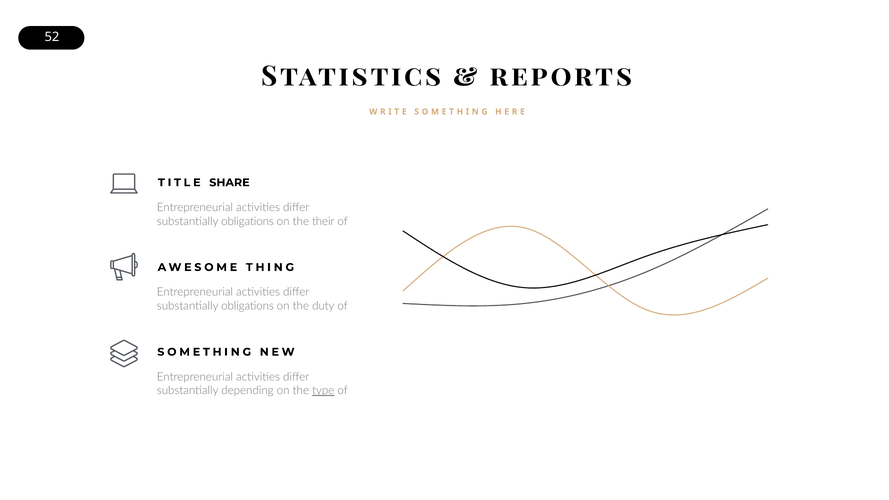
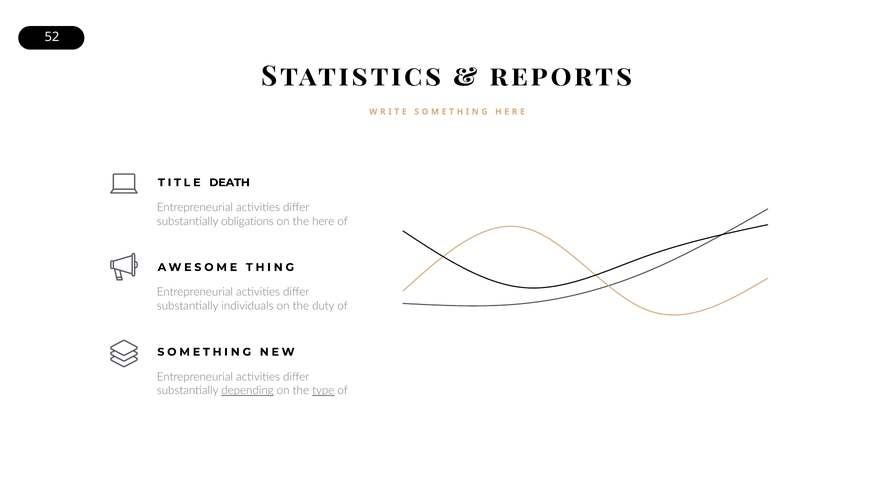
SHARE: SHARE -> DEATH (230, 183)
their: their -> here (323, 221)
obligations: obligations -> individuals (247, 306)
depending underline: none -> present (247, 391)
